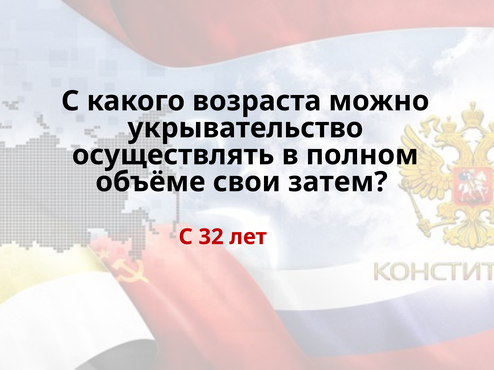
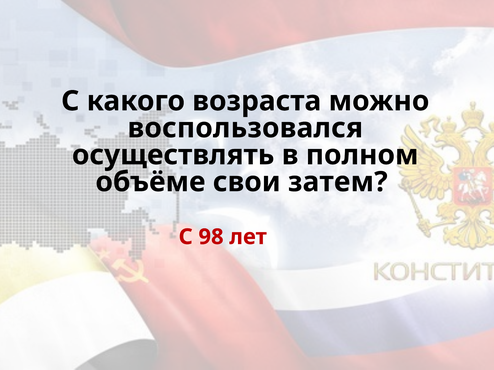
укрывательство: укрывательство -> воспользовался (245, 128)
32: 32 -> 98 (211, 237)
